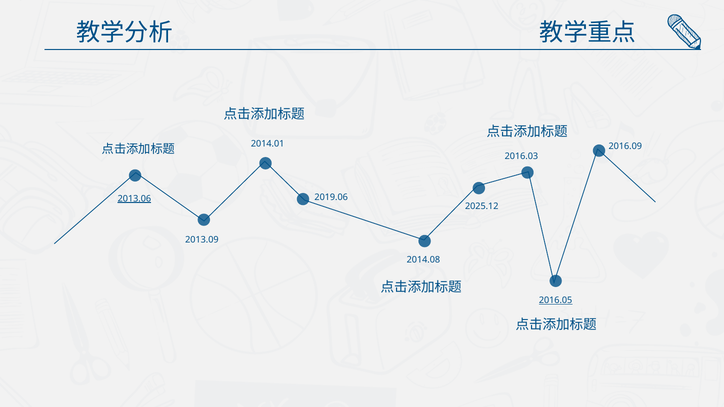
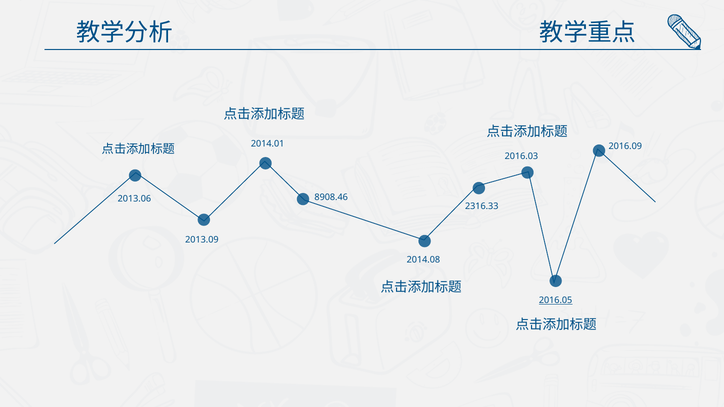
2019.06: 2019.06 -> 8908.46 (331, 197)
2013.06 underline: present -> none (134, 199)
2025.12: 2025.12 -> 2316.33 (482, 206)
